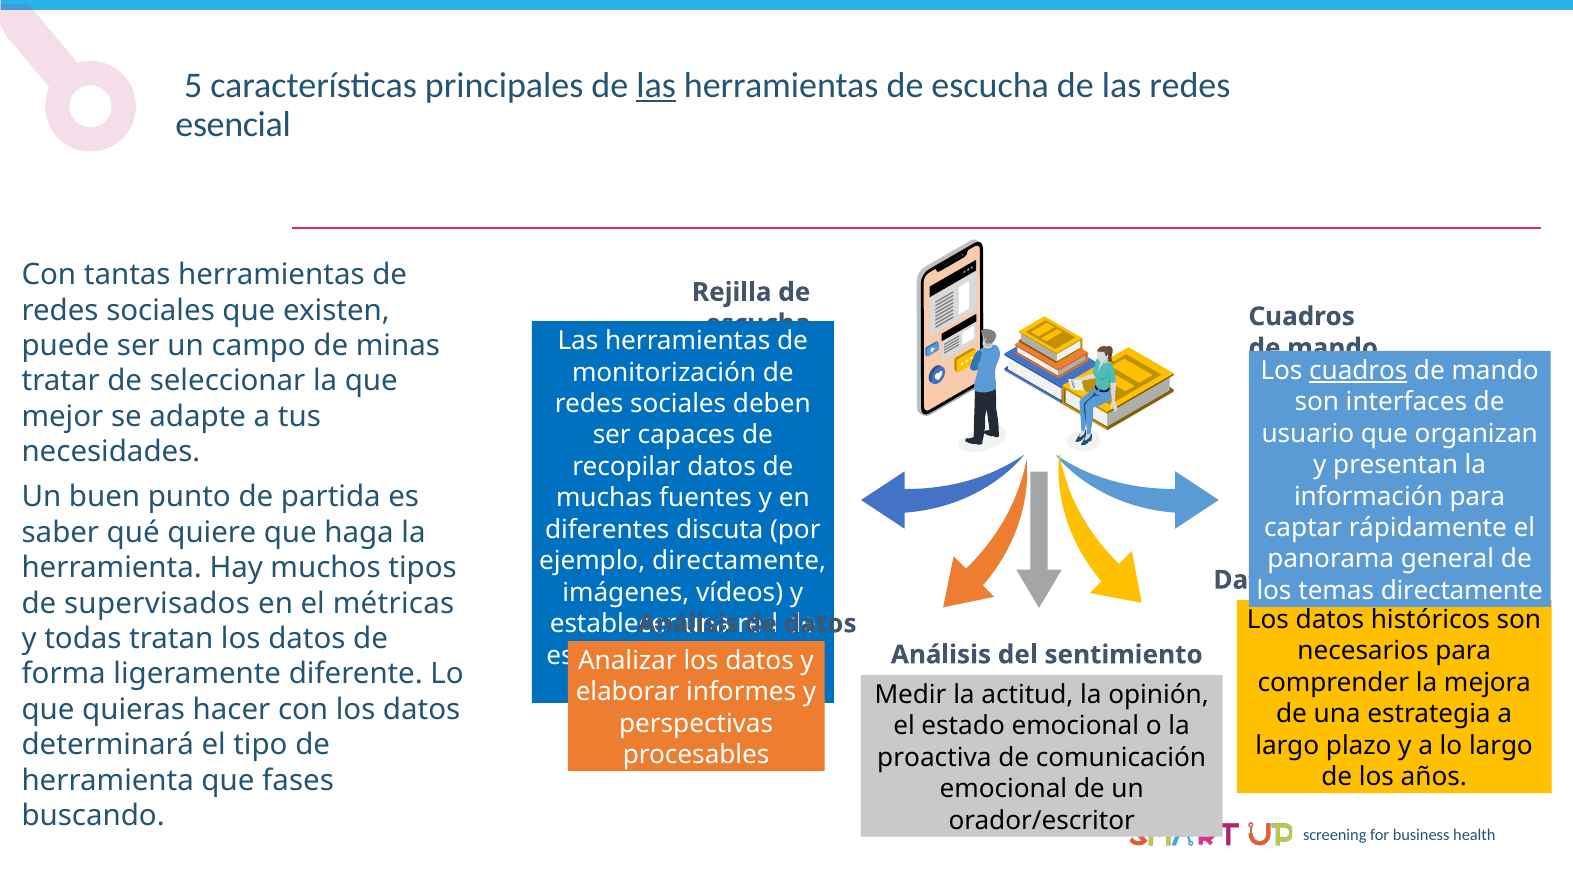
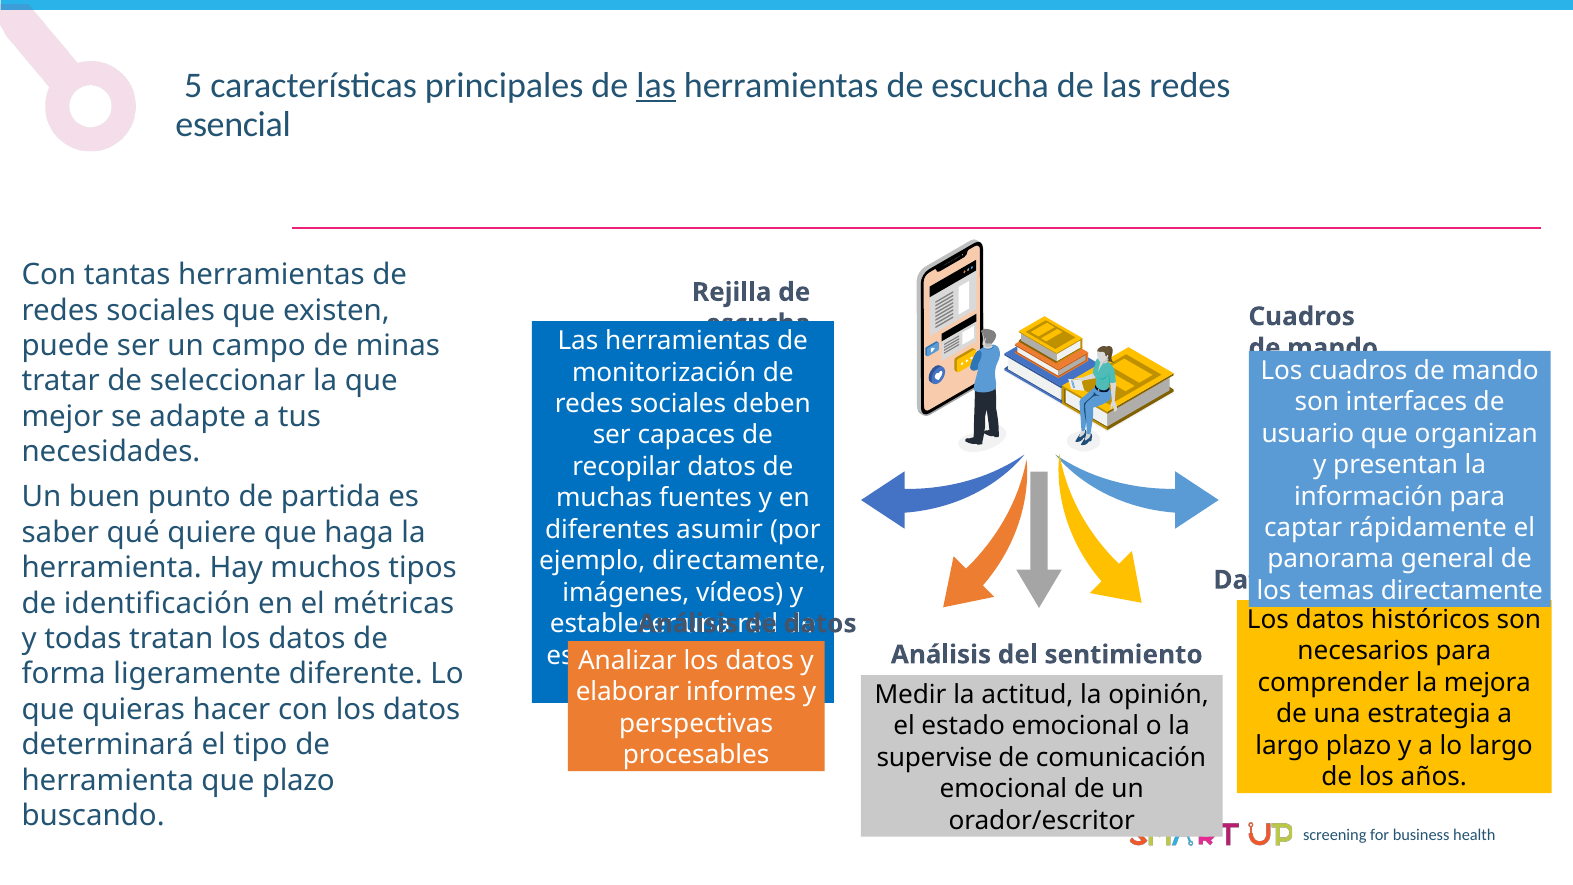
cuadros underline: present -> none (1358, 371)
discuta: discuta -> asumir (720, 530)
supervisados: supervisados -> identificación (157, 603)
proactiva: proactiva -> supervise (935, 758)
que fases: fases -> plazo (298, 780)
